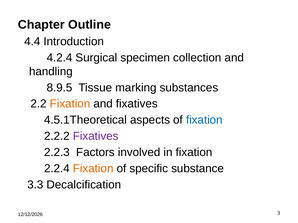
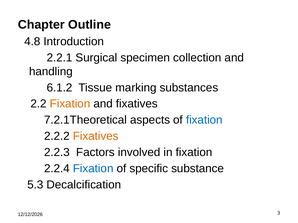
4.4: 4.4 -> 4.8 (32, 42)
4.2.4: 4.2.4 -> 2.2.1 (59, 58)
8.9.5: 8.9.5 -> 6.1.2 (59, 88)
4.5.1Theoretical: 4.5.1Theoretical -> 7.2.1Theoretical (86, 120)
Fixatives colour: purple -> orange (96, 136)
Fixation colour: orange -> blue (93, 169)
3.3: 3.3 -> 5.3 (35, 185)
